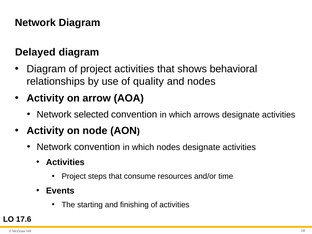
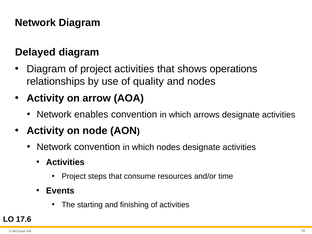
behavioral: behavioral -> operations (233, 69)
selected: selected -> enables (91, 114)
